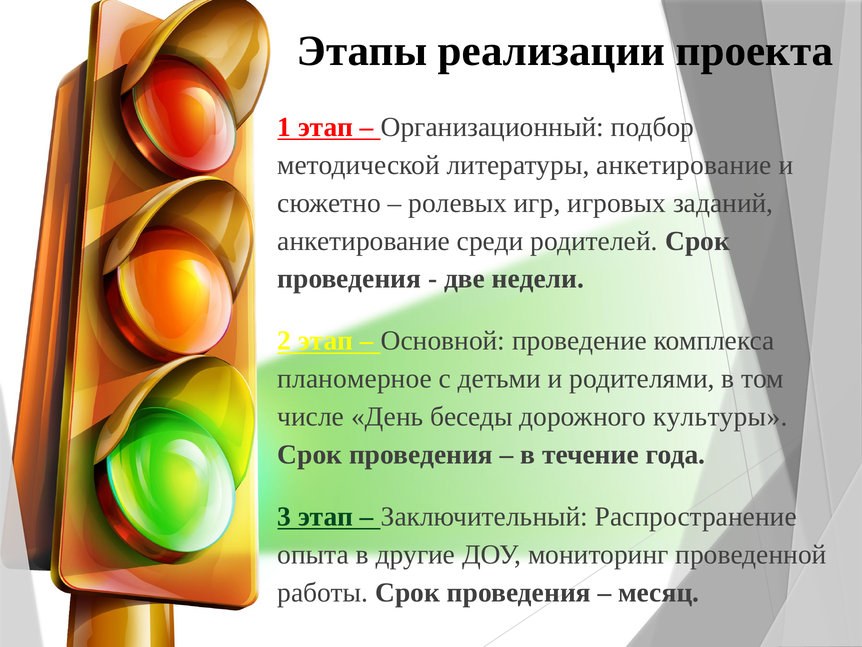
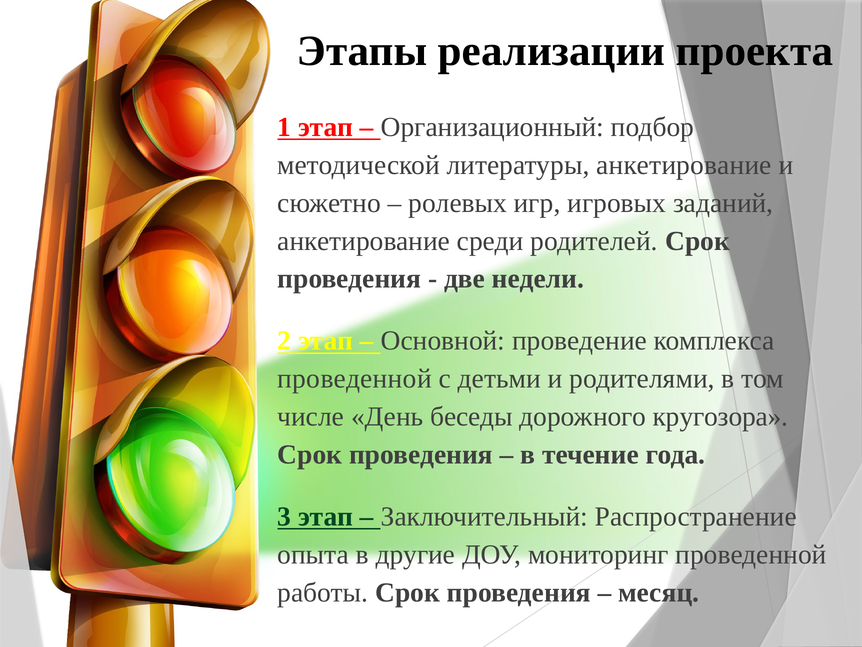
планомерное: планомерное -> проведенной (355, 379)
культуры: культуры -> кругозора (721, 416)
